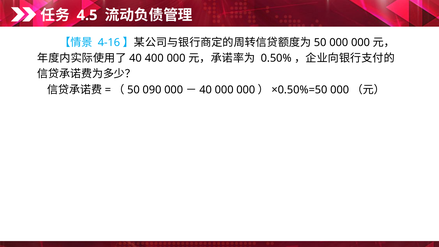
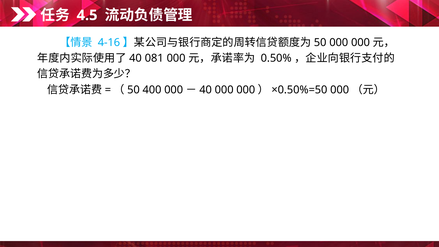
400: 400 -> 081 (154, 58)
090: 090 -> 400 (152, 90)
